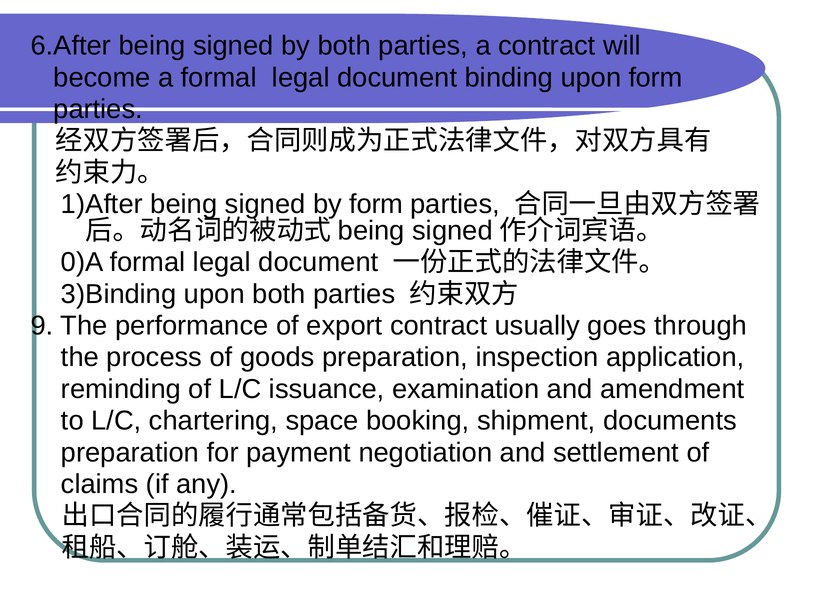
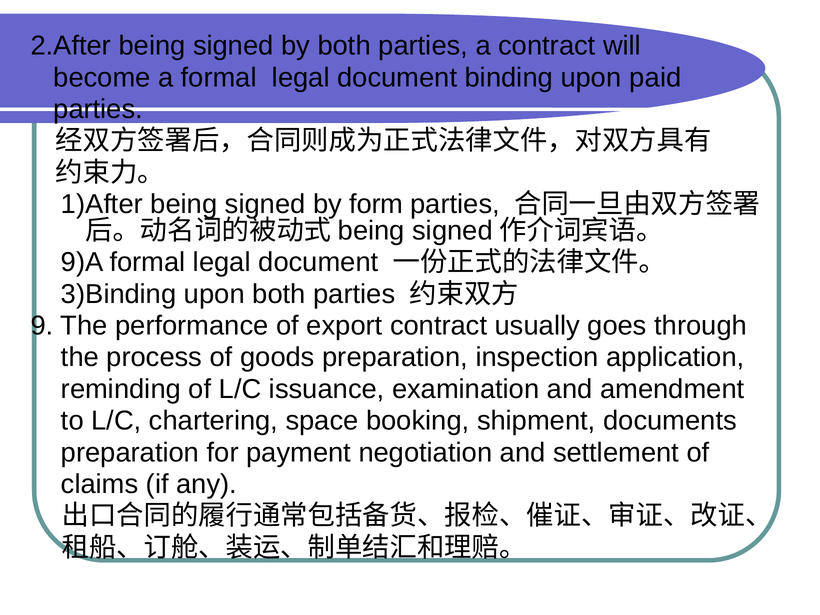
6.After: 6.After -> 2.After (71, 46)
upon form: form -> paid (655, 78)
0)A: 0)A -> 9)A (82, 262)
